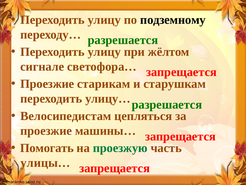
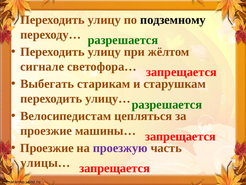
Проезжие: Проезжие -> Выбегать (47, 84)
Помогать: Помогать -> Проезжие (47, 148)
проезжую colour: green -> purple (120, 148)
